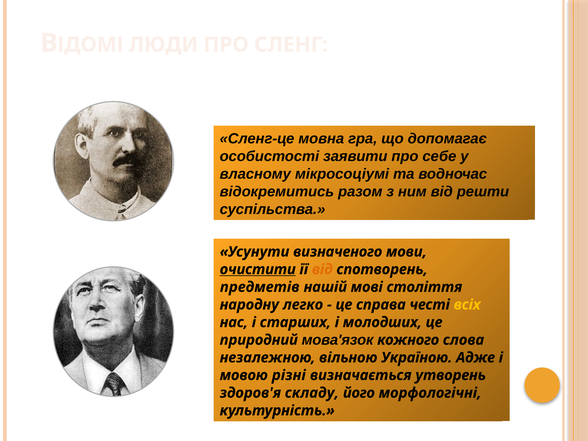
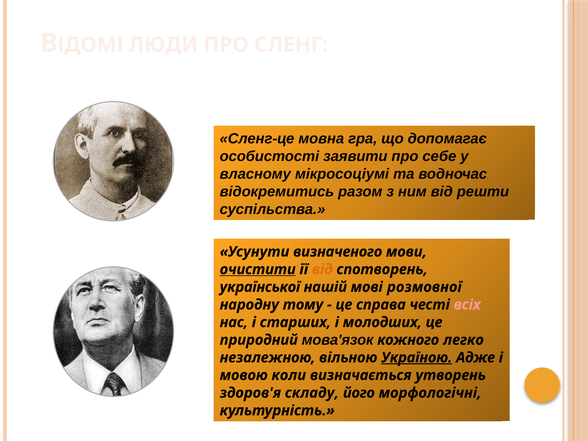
предметів: предметів -> української (260, 287)
століття: століття -> розмовної (424, 287)
легко: легко -> тому (303, 305)
всіх colour: yellow -> pink (467, 305)
слова: слова -> легко (464, 340)
Україною underline: none -> present (417, 358)
різні: різні -> коли (289, 375)
